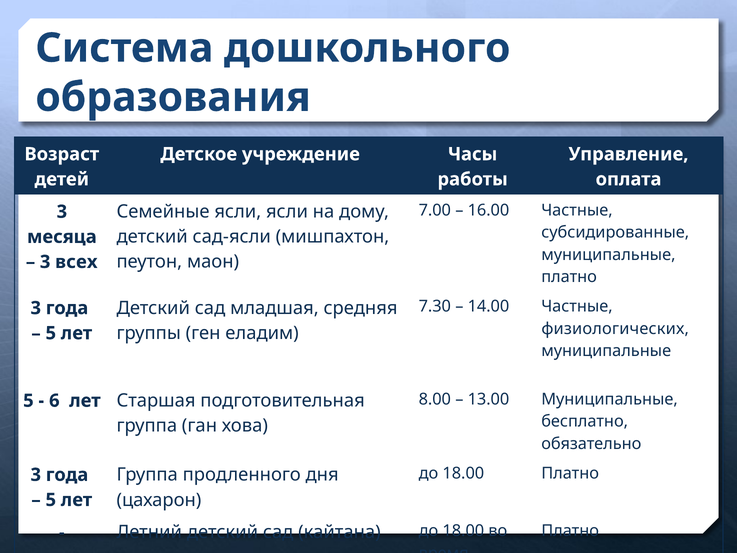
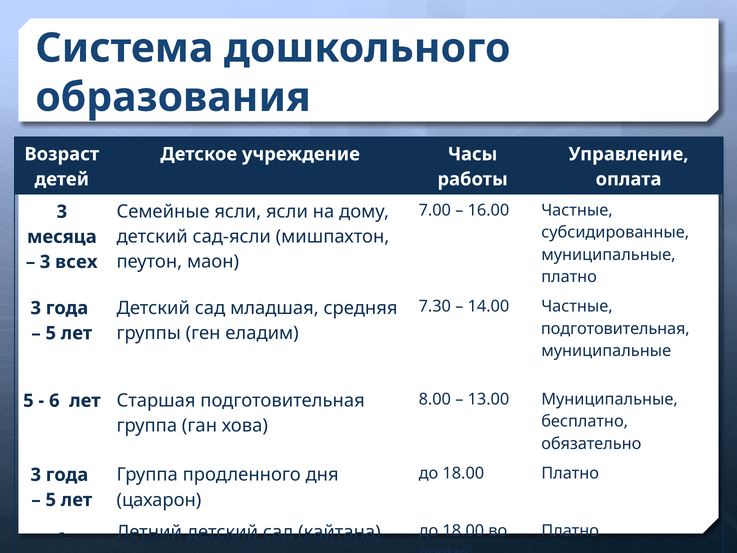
физиологических: физиологических -> подготовительная (615, 329)
